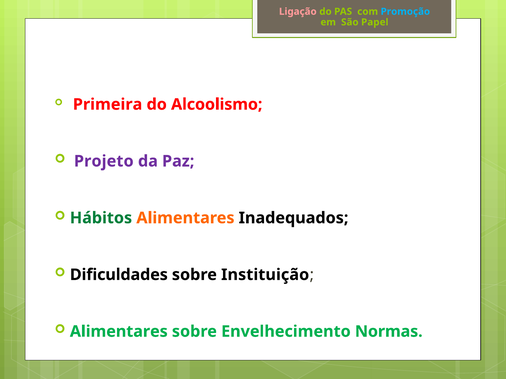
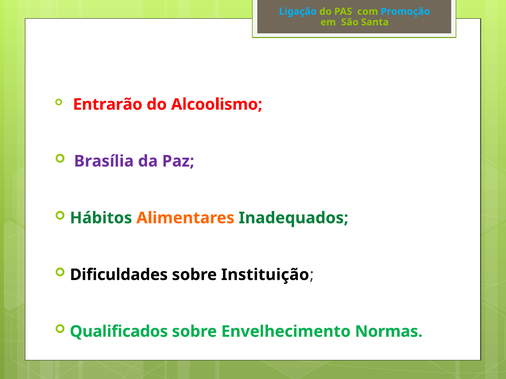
Ligação colour: pink -> light blue (298, 12)
Papel: Papel -> Santa (375, 22)
Primeira: Primeira -> Entrarão (108, 105)
Projeto: Projeto -> Brasília (104, 161)
Inadequados colour: black -> green (294, 218)
Alimentares: Alimentares -> Qualificados (119, 332)
